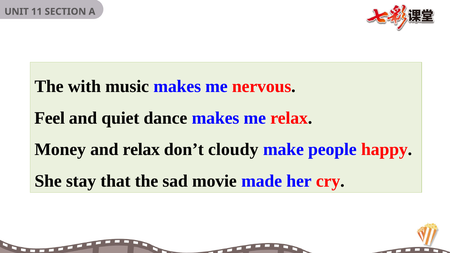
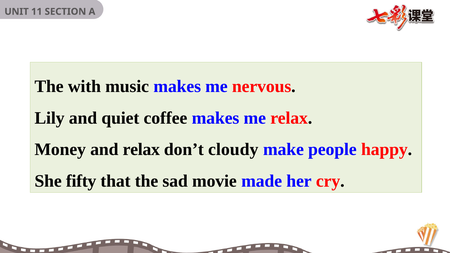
Feel: Feel -> Lily (50, 118)
dance: dance -> coffee (165, 118)
stay: stay -> fifty (81, 181)
